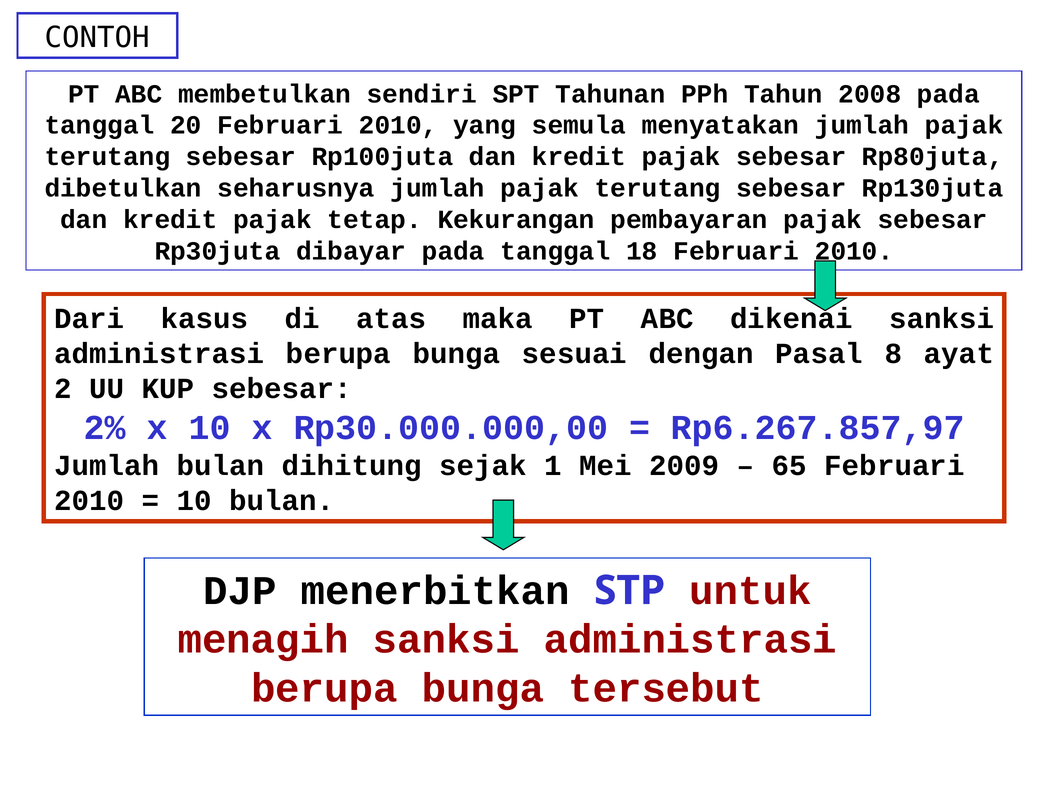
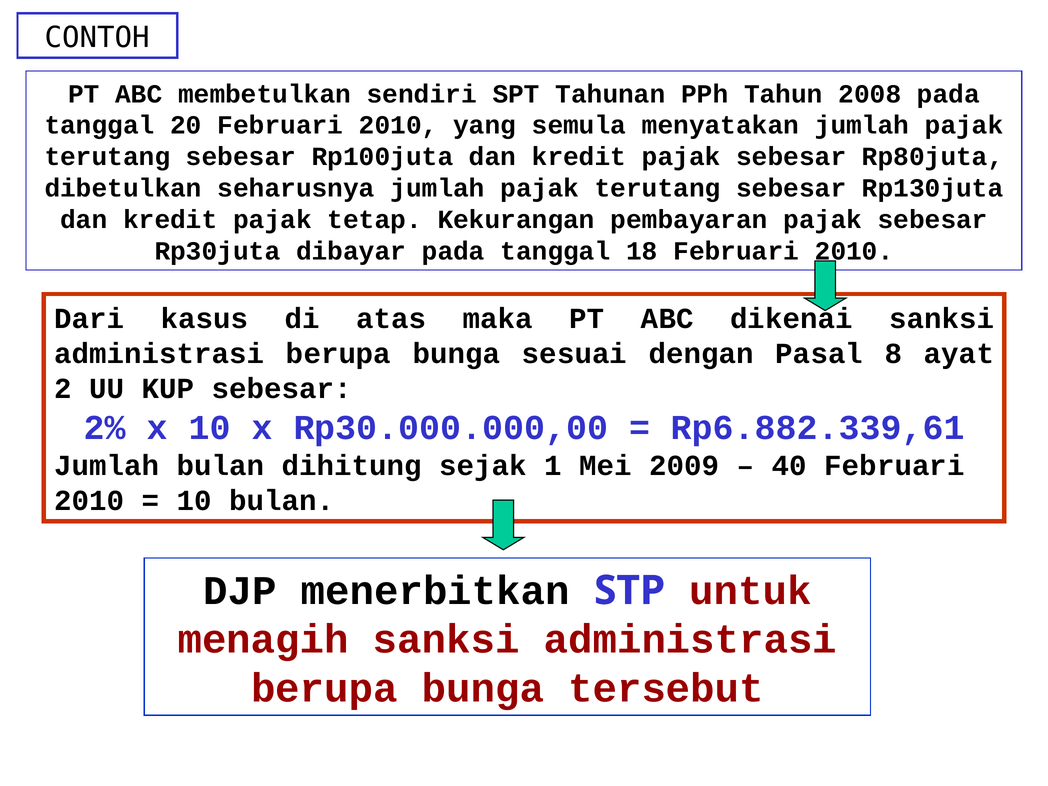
Rp6.267.857,97: Rp6.267.857,97 -> Rp6.882.339,61 (818, 428)
65: 65 -> 40 (789, 466)
